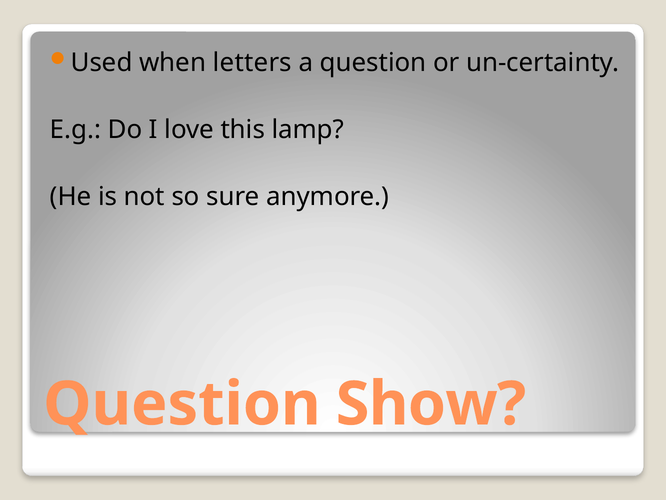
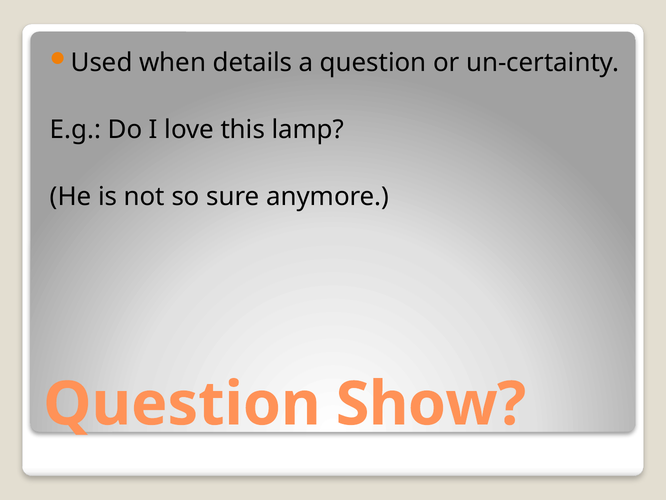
letters: letters -> details (252, 63)
